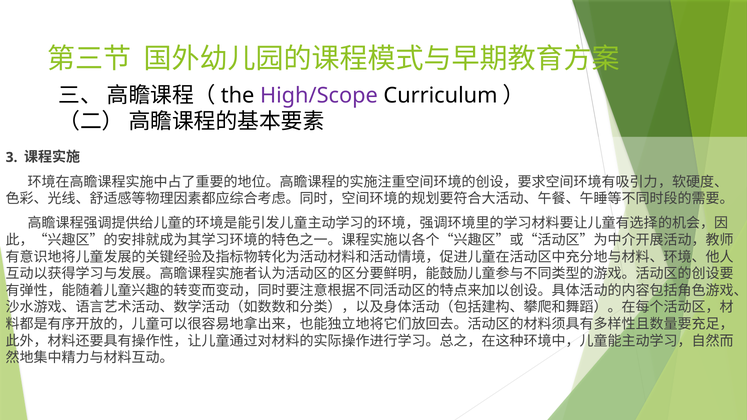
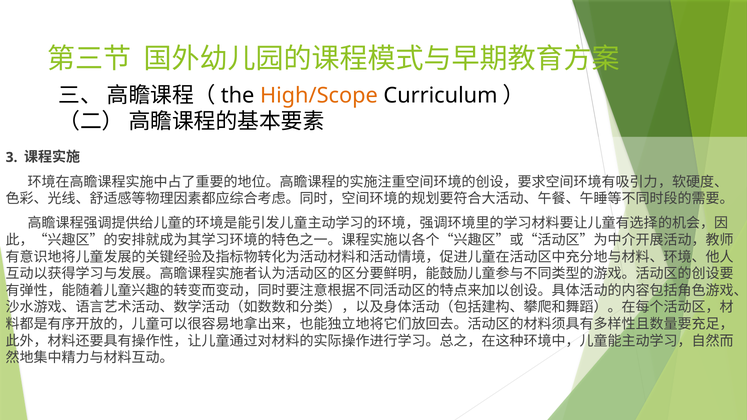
High/Scope colour: purple -> orange (319, 96)
